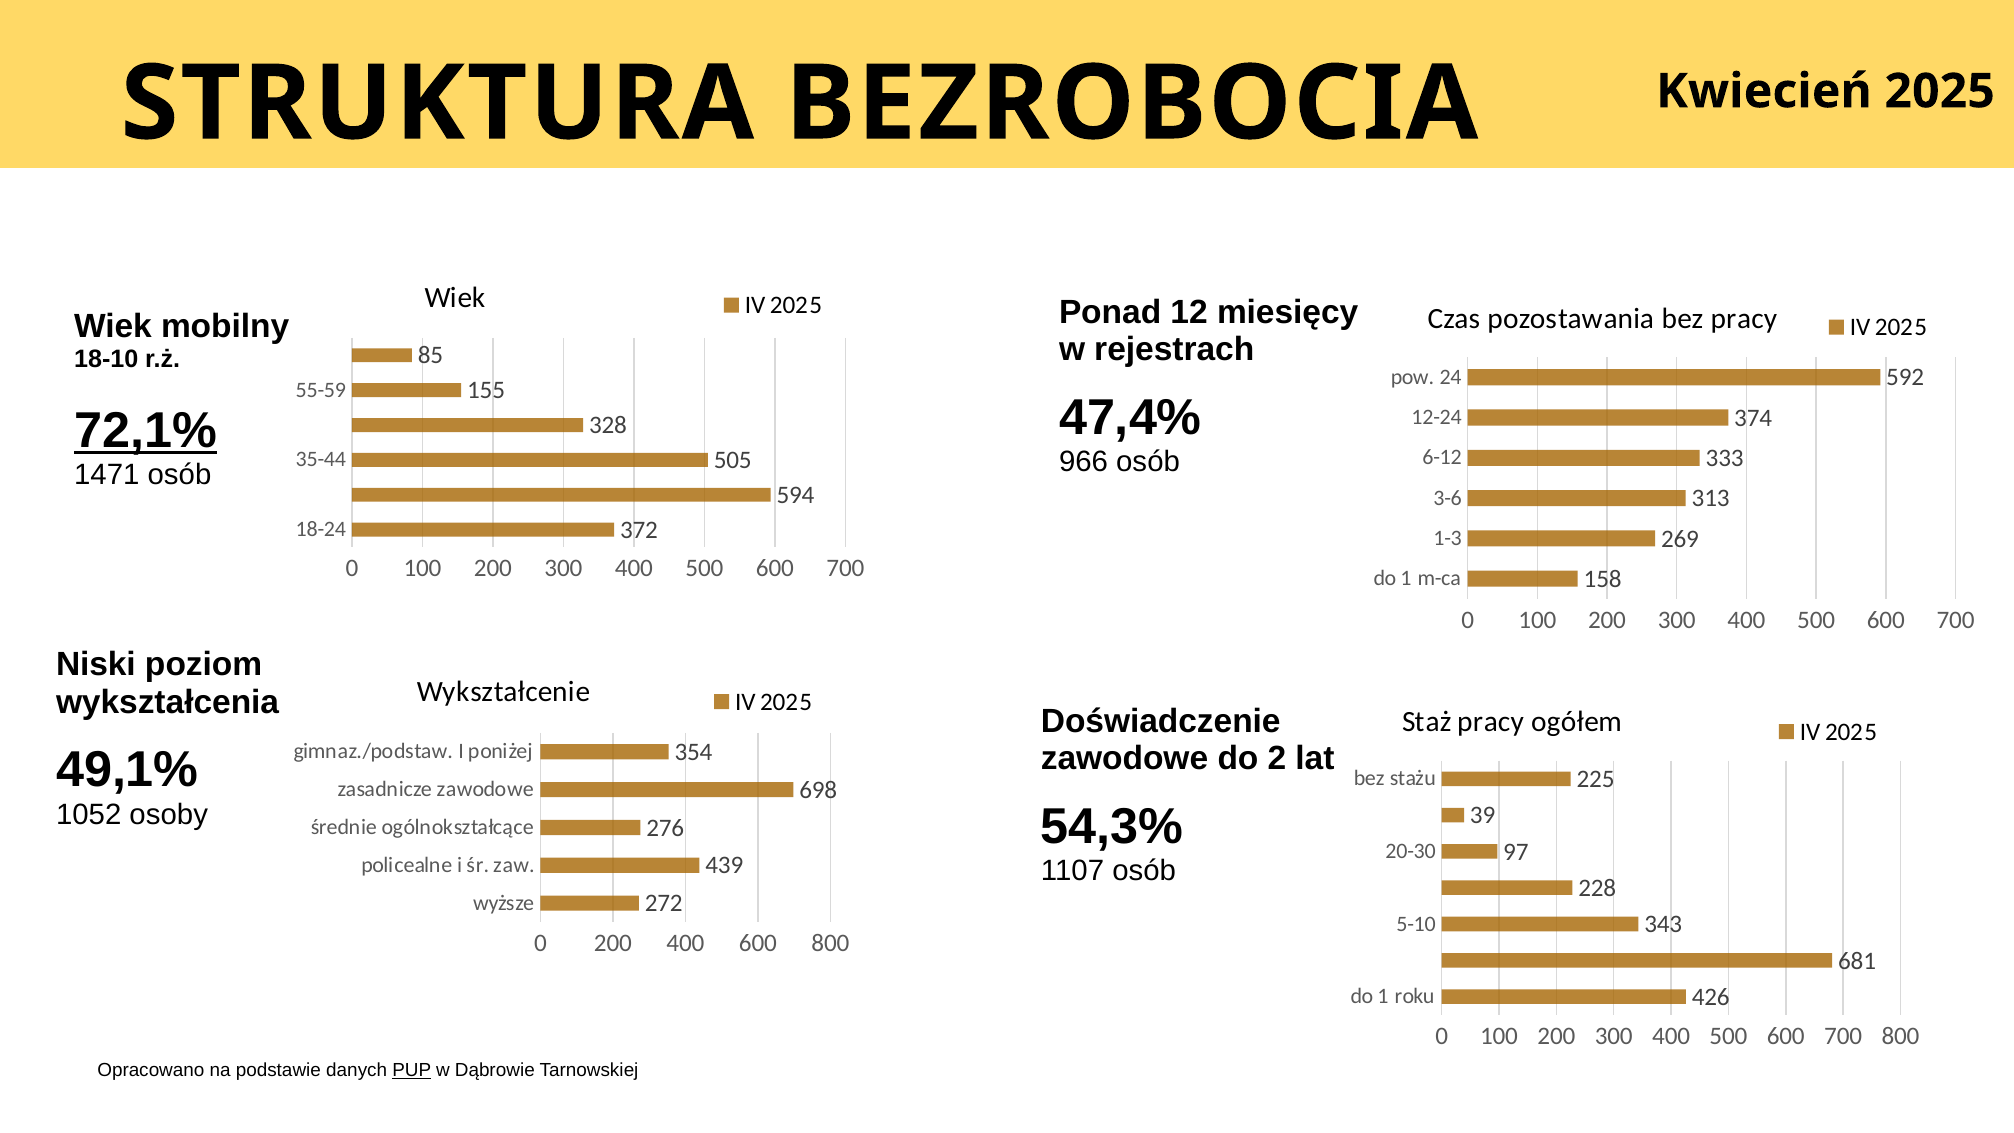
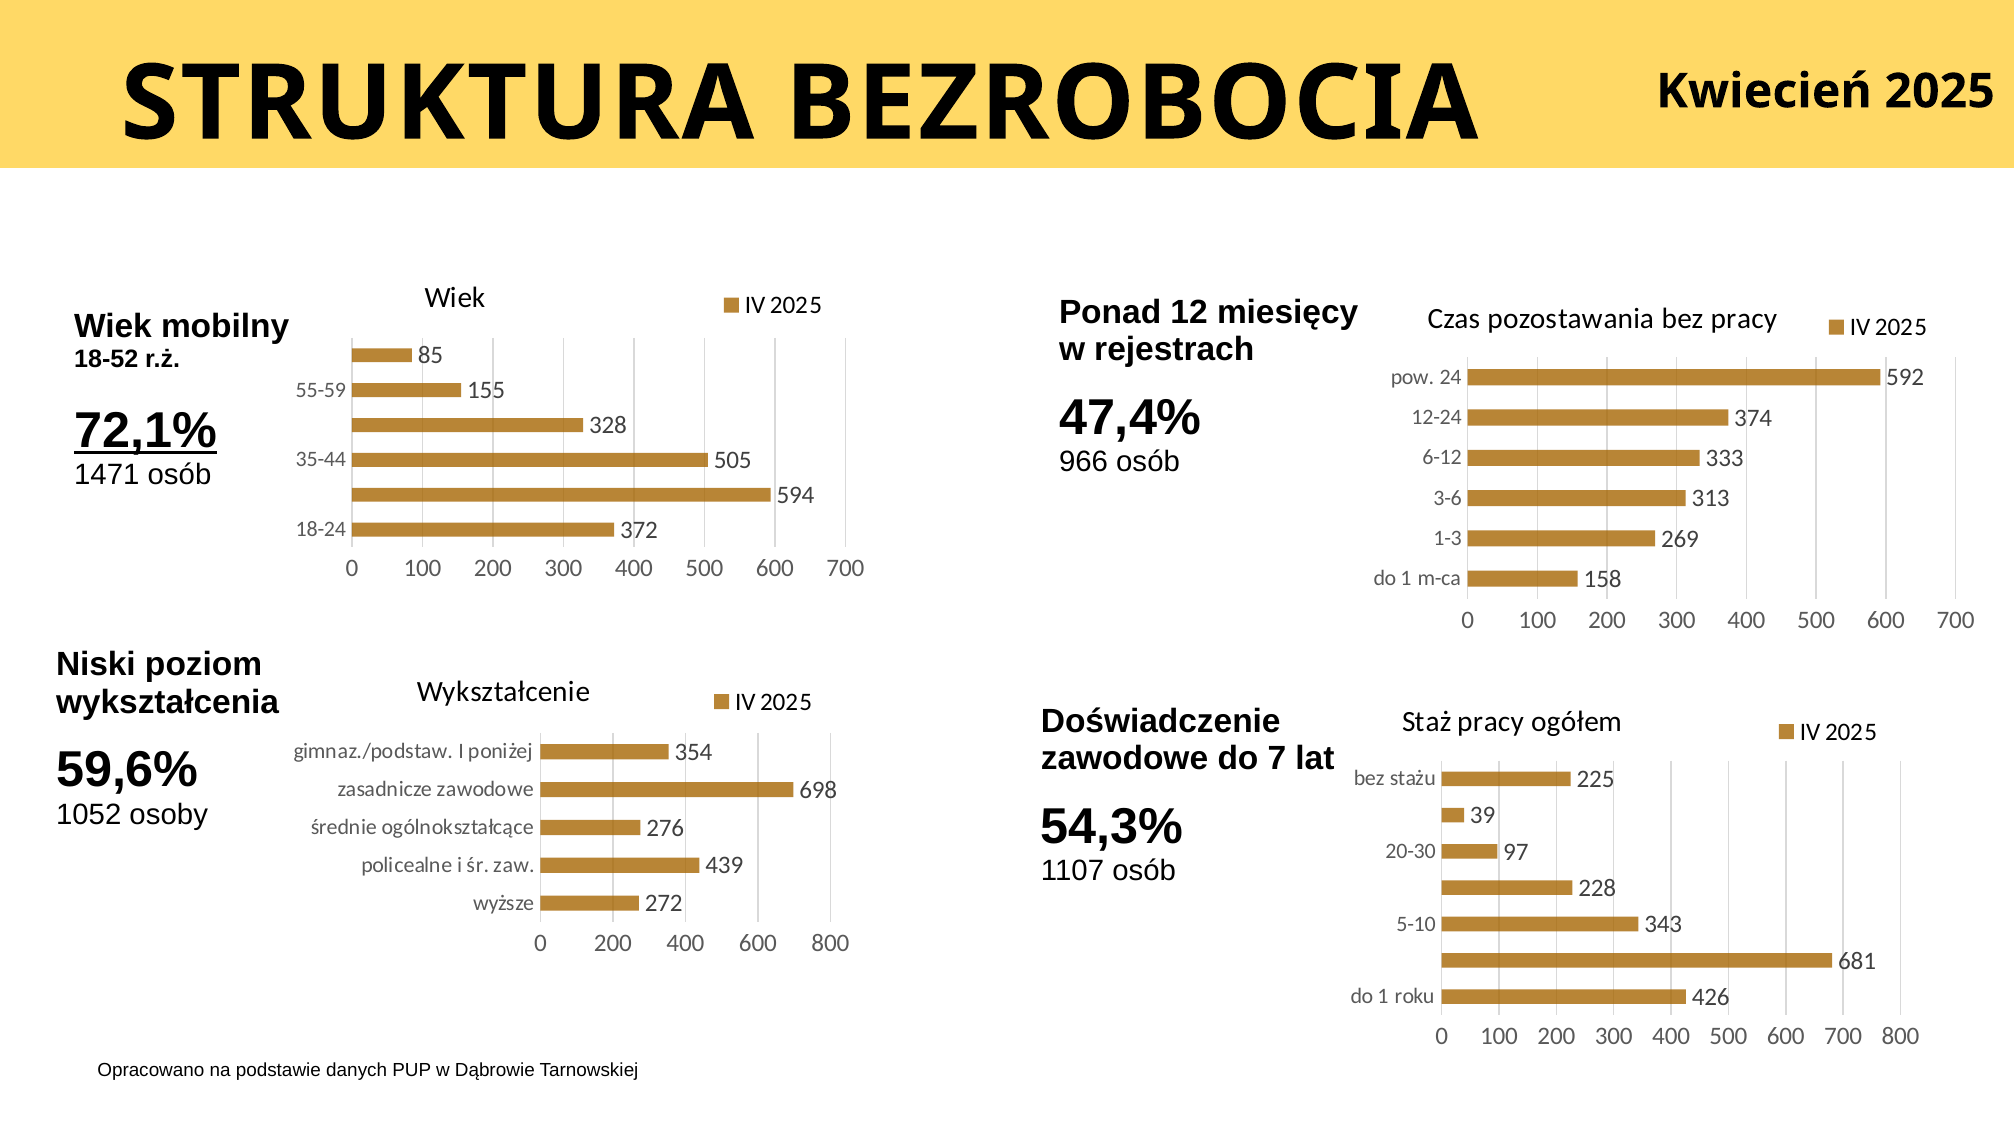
18-10: 18-10 -> 18-52 (106, 359)
2: 2 -> 7 (1277, 758)
49,1%: 49,1% -> 59,6% (127, 770)
PUP underline: present -> none (412, 1070)
